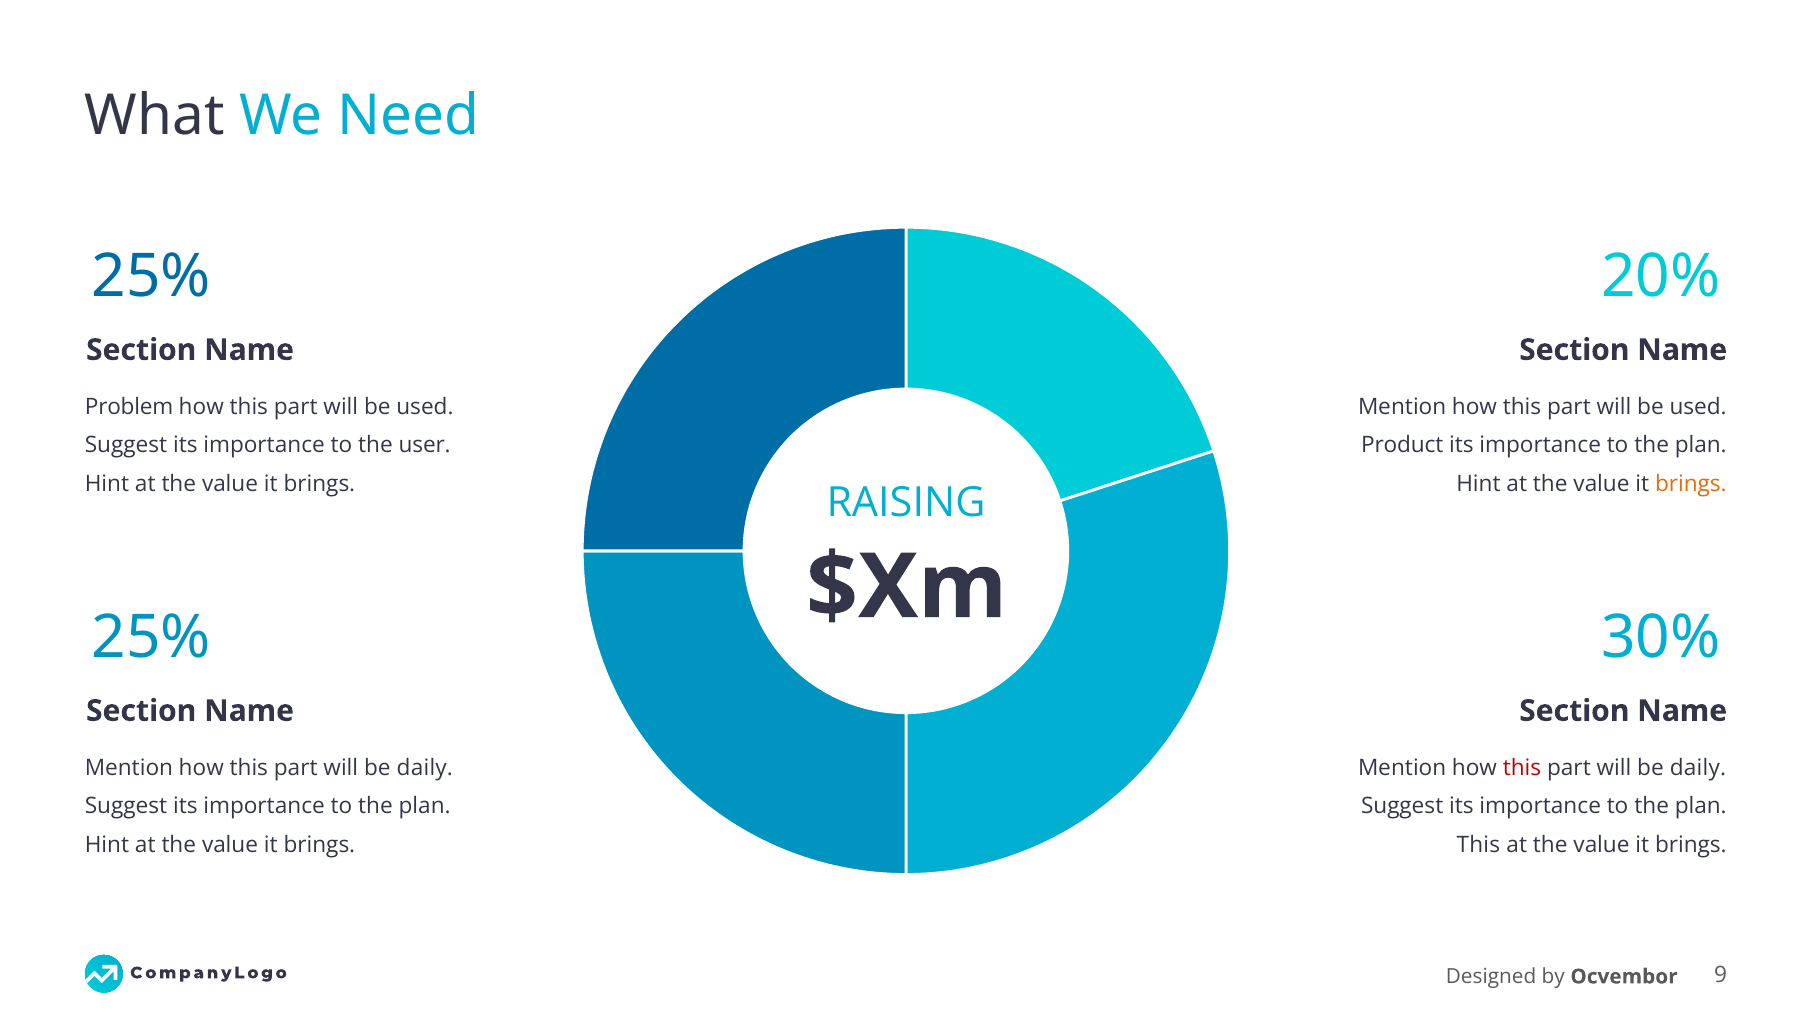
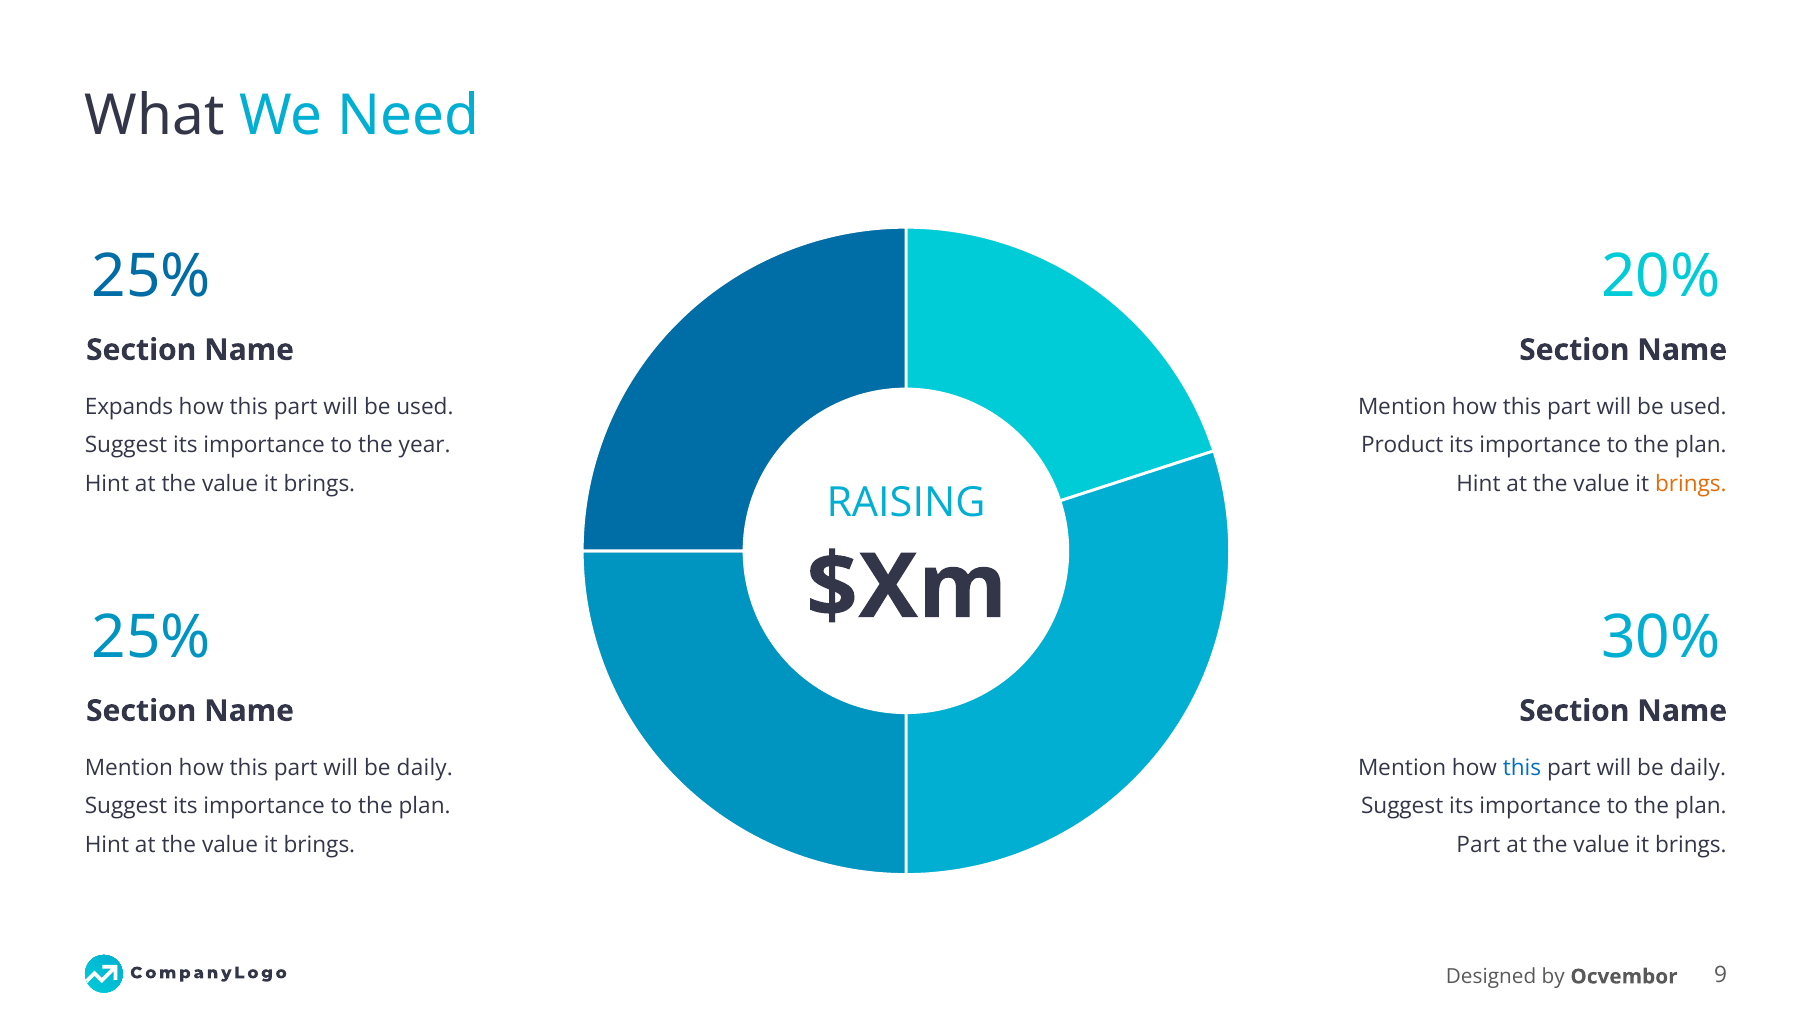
Problem: Problem -> Expands (129, 407)
user: user -> year (425, 445)
this colour: red -> blue (1522, 768)
This: This -> Part (1478, 845)
